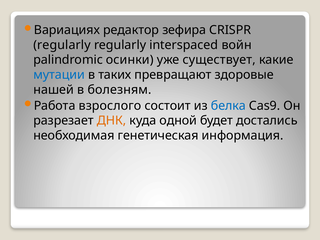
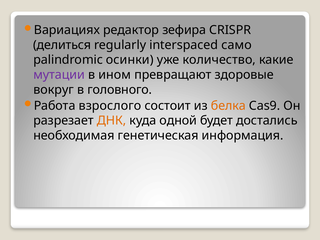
regularly: regularly -> делиться (62, 45)
войн: войн -> само (237, 45)
существует: существует -> количество (219, 60)
мутации colour: blue -> purple (59, 75)
таких: таких -> ином (115, 75)
нашей: нашей -> вокруг (54, 90)
болезням: болезням -> головного (120, 90)
белка colour: blue -> orange (228, 106)
